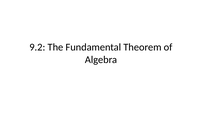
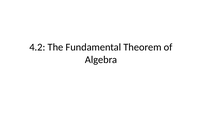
9.2: 9.2 -> 4.2 (37, 47)
